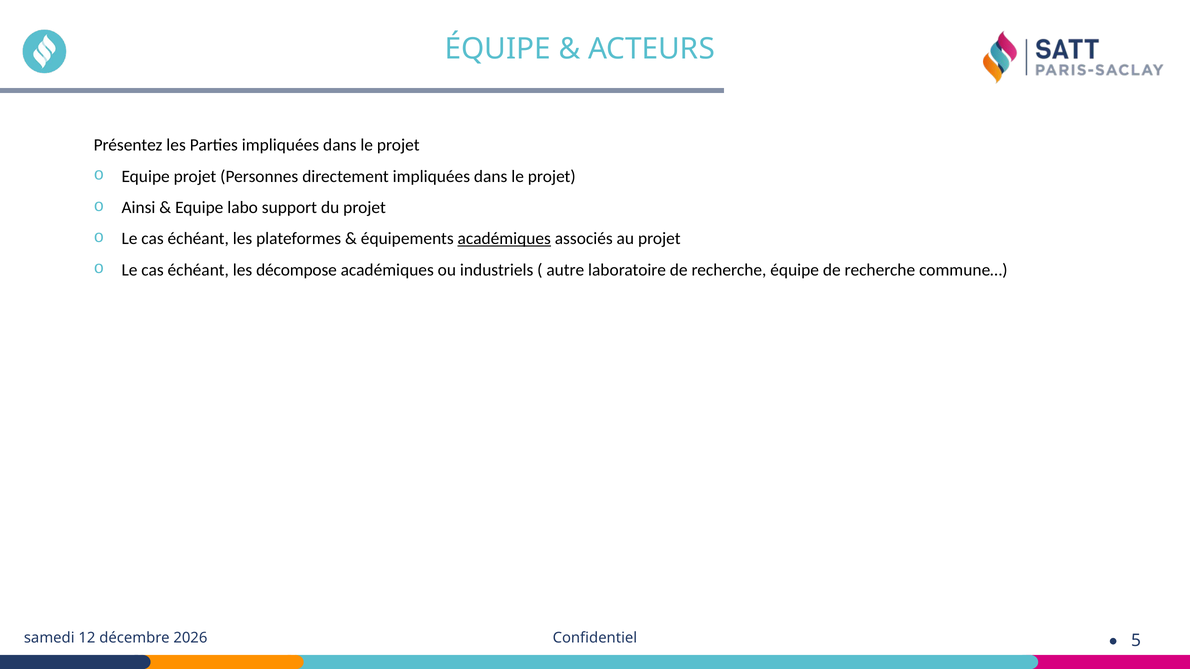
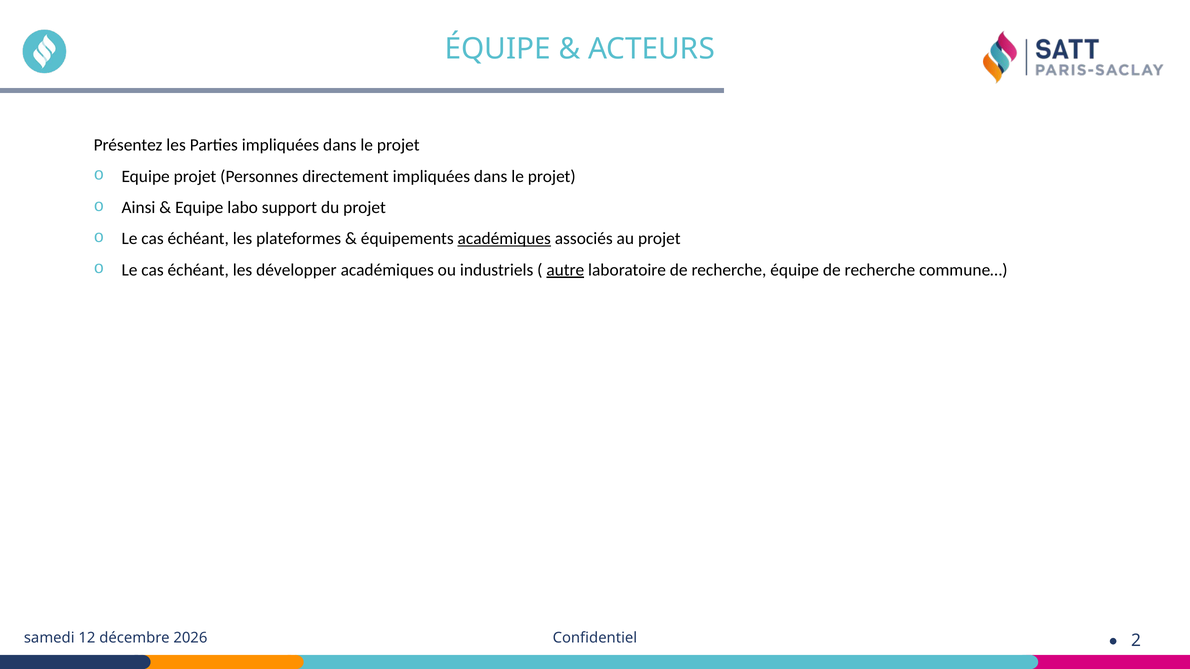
décompose: décompose -> développer (296, 270)
autre underline: none -> present (565, 270)
5: 5 -> 2 (1136, 641)
